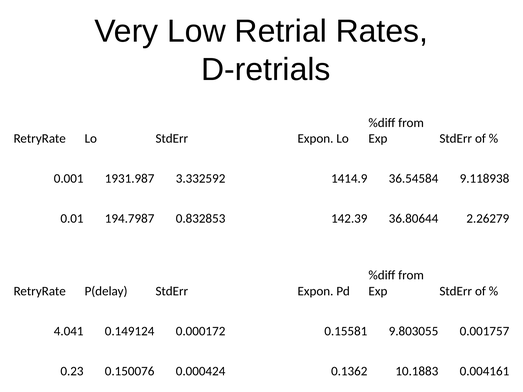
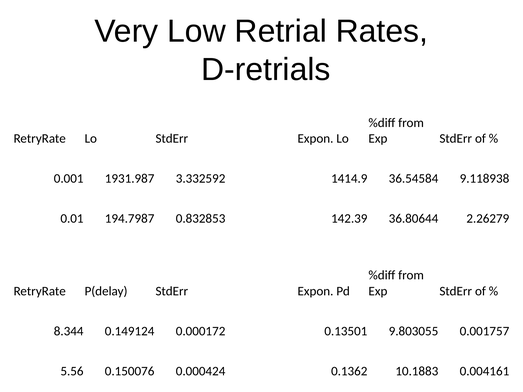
4.041: 4.041 -> 8.344 (69, 331)
0.15581: 0.15581 -> 0.13501 (346, 331)
0.23: 0.23 -> 5.56 (72, 371)
